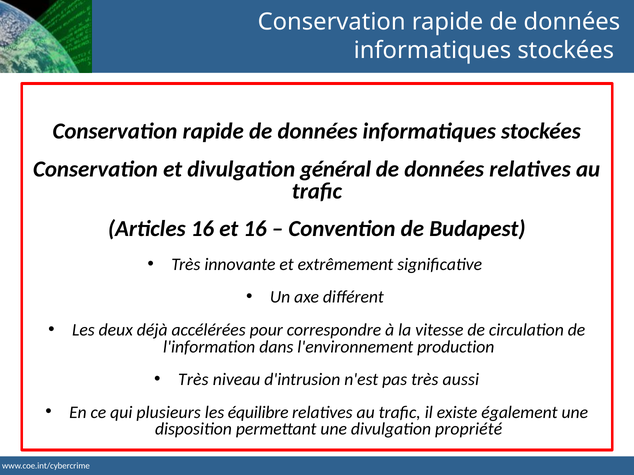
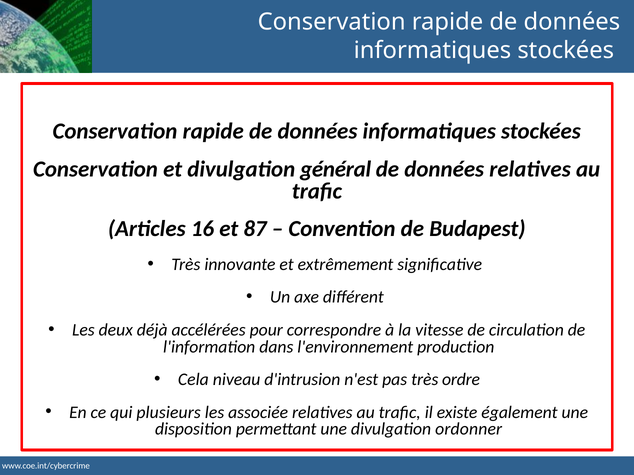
et 16: 16 -> 87 (255, 229)
Très: Très -> Cela (193, 380)
aussi: aussi -> ordre (461, 380)
équilibre: équilibre -> associée (258, 413)
propriété: propriété -> ordonner (469, 430)
